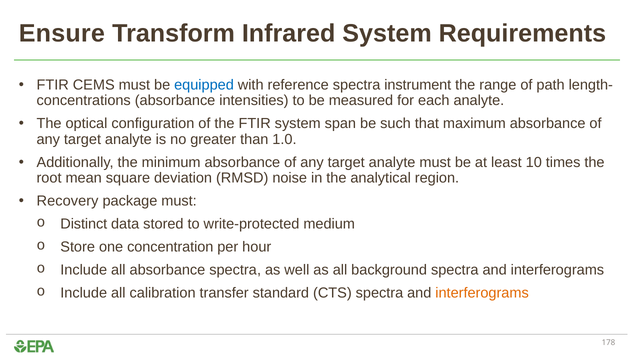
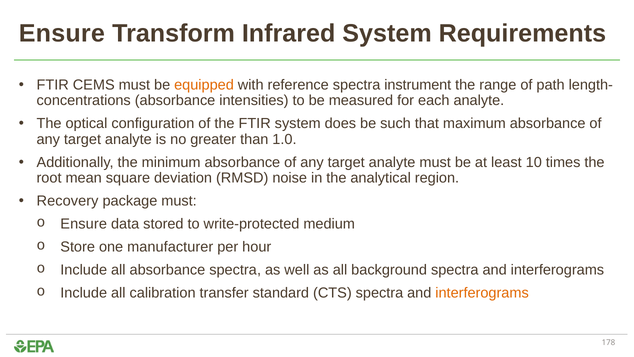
equipped colour: blue -> orange (204, 85)
span: span -> does (340, 124)
Distinct: Distinct -> Ensure (84, 224)
concentration: concentration -> manufacturer (170, 247)
